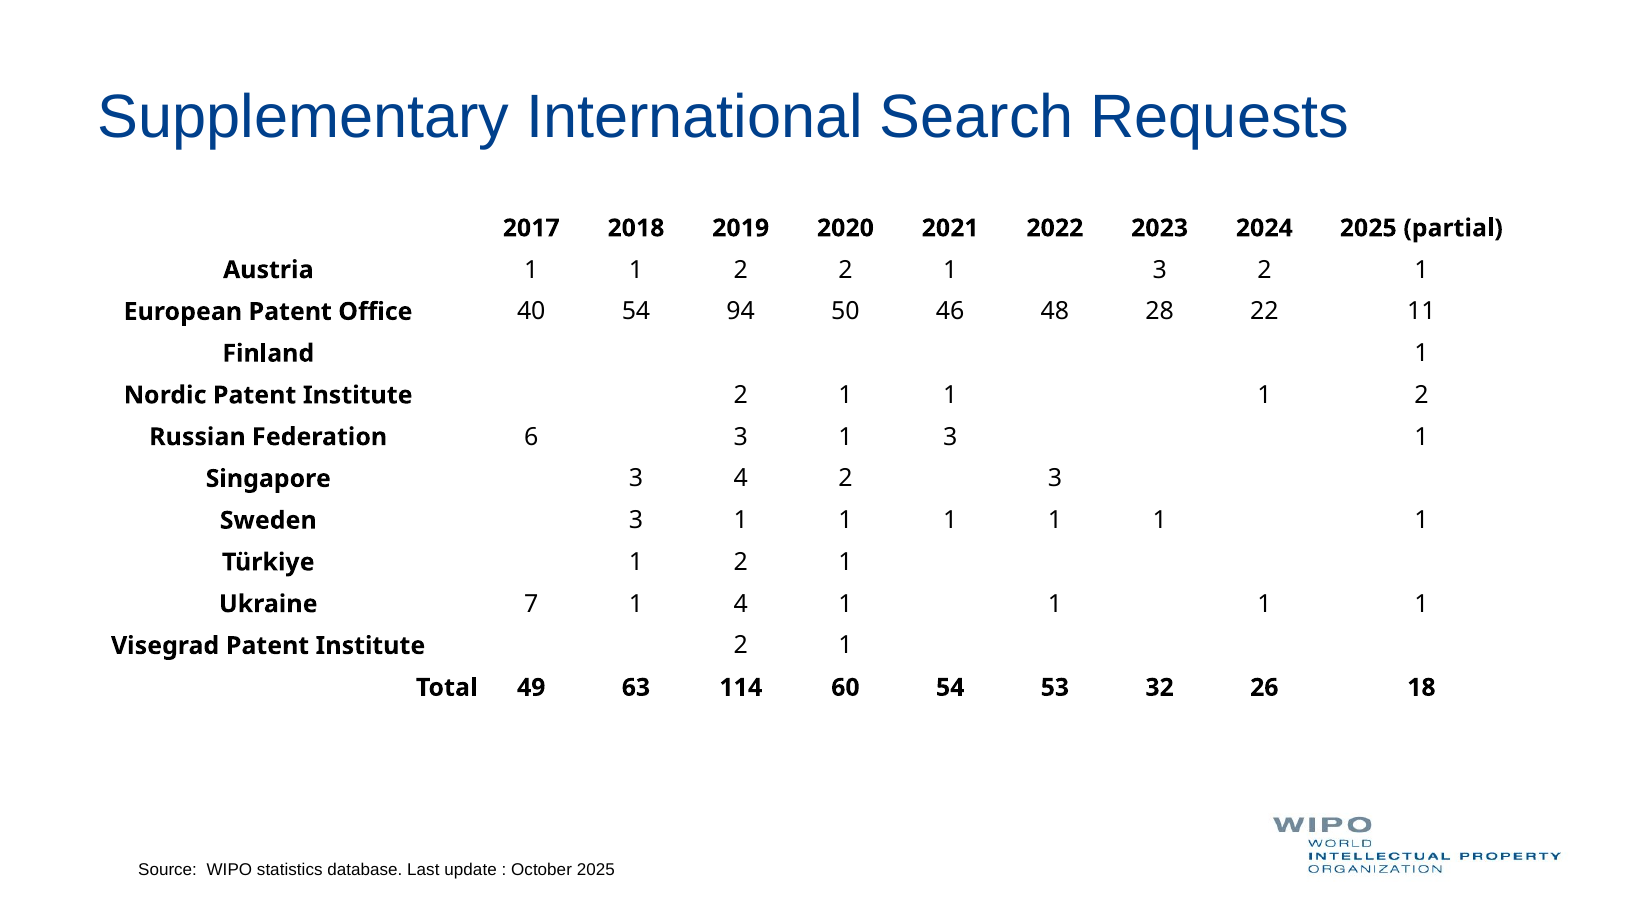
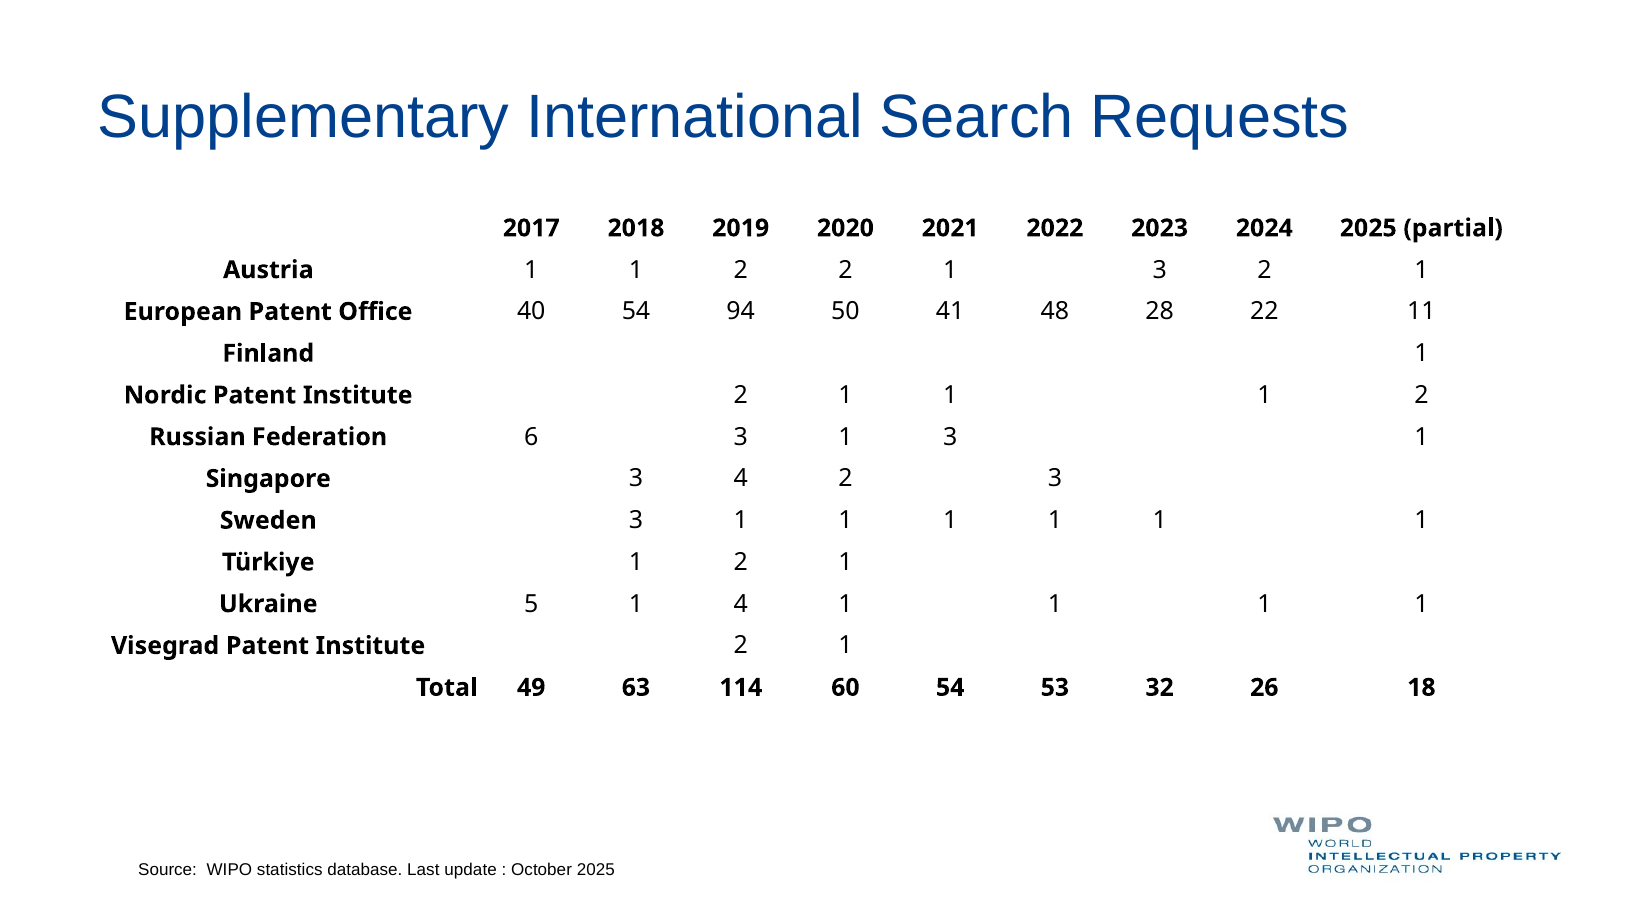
46: 46 -> 41 (950, 312)
7: 7 -> 5 (531, 604)
